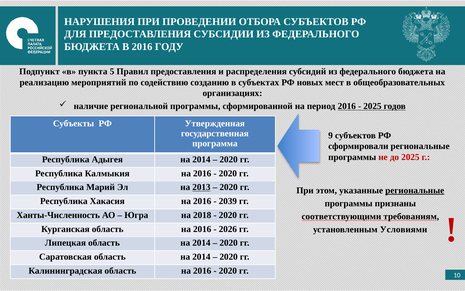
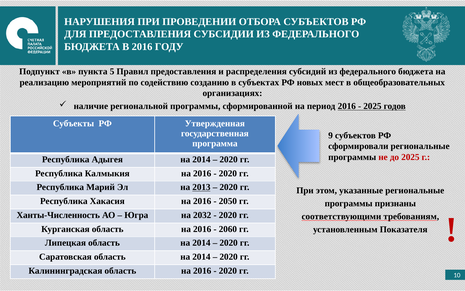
региональные underline: present -> none (415, 190)
2039: 2039 -> 2050 (228, 201)
2018: 2018 -> 2032 (202, 215)
2026: 2026 -> 2060 (228, 229)
Условиями: Условиями -> Показателя (404, 229)
